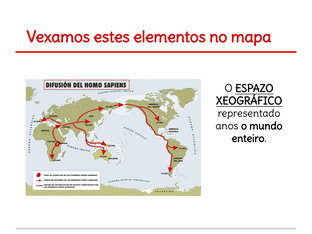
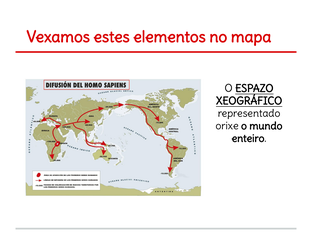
anos: anos -> orixe (227, 126)
